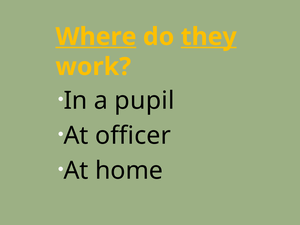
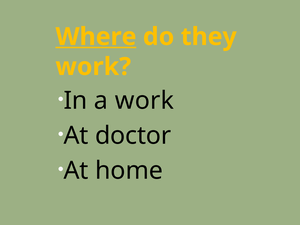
they underline: present -> none (209, 37)
a pupil: pupil -> work (144, 101)
officer: officer -> doctor (133, 136)
